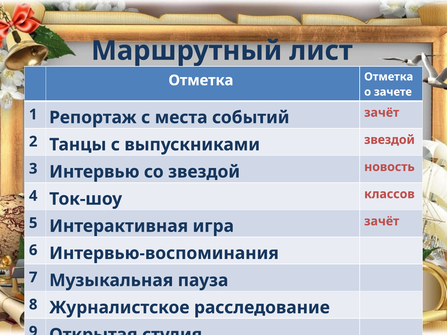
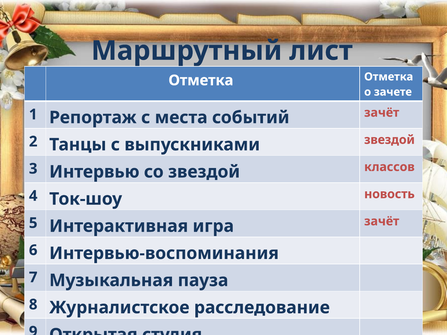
новость: новость -> классов (389, 167)
классов: классов -> новость (389, 194)
